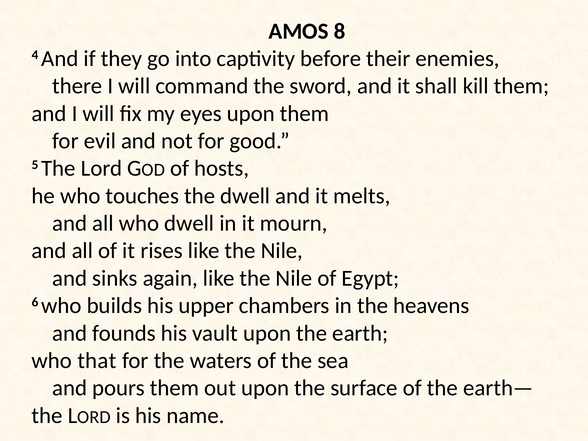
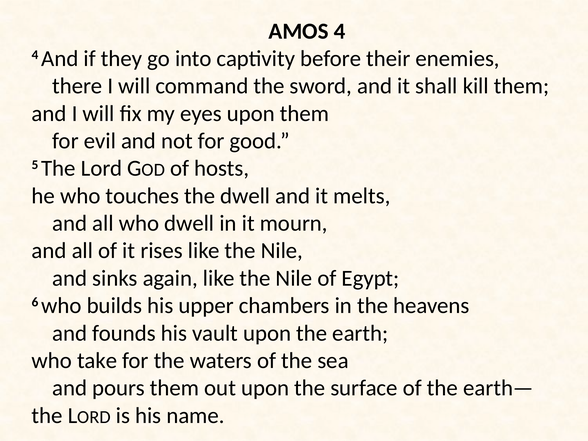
AMOS 8: 8 -> 4 (339, 31)
that: that -> take (97, 361)
